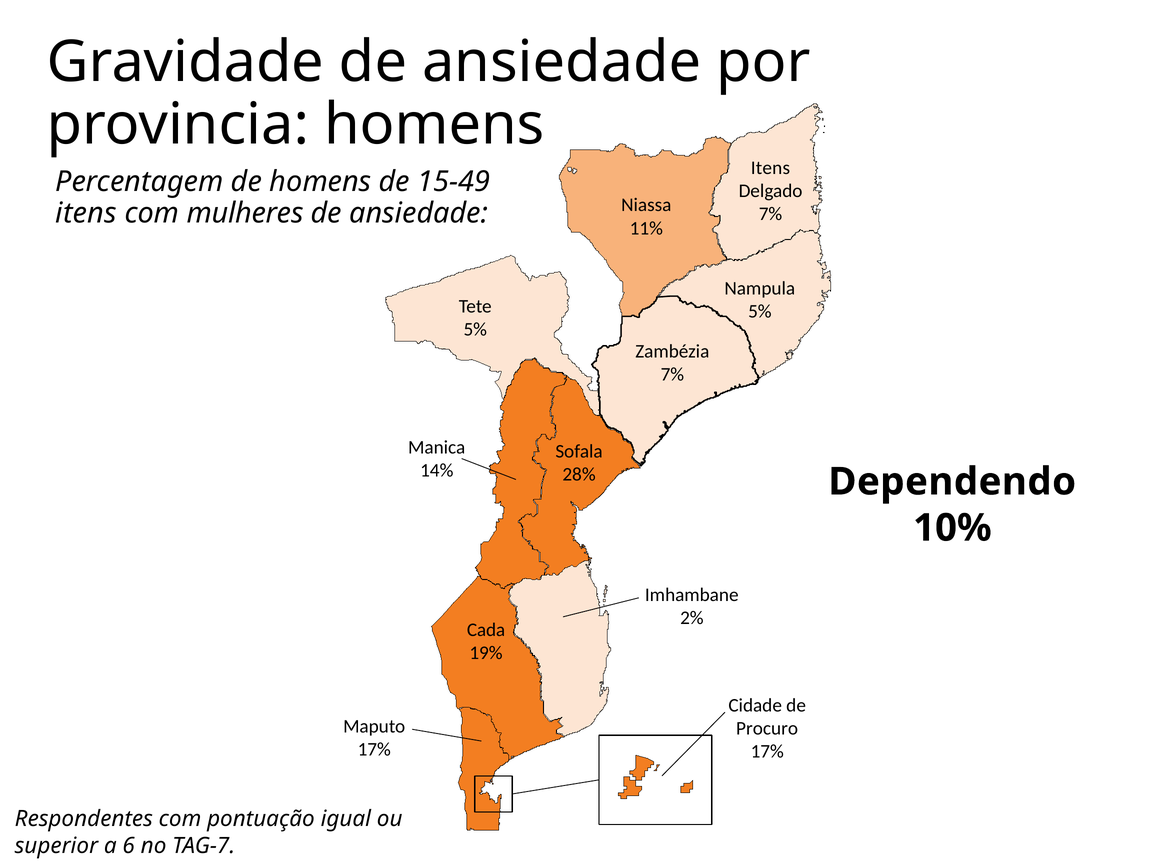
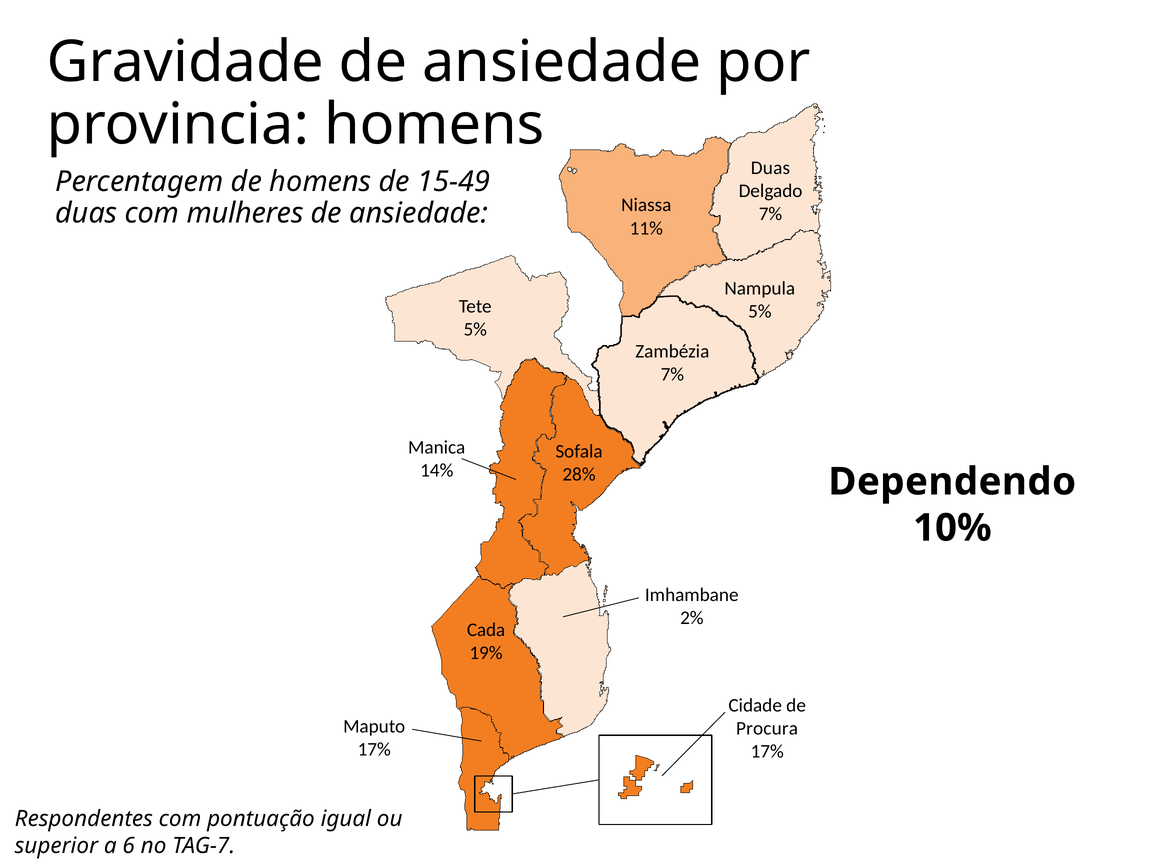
Itens: Itens -> Duas (770, 168)
itens: itens -> duas (86, 213)
Procuro: Procuro -> Procura (767, 729)
